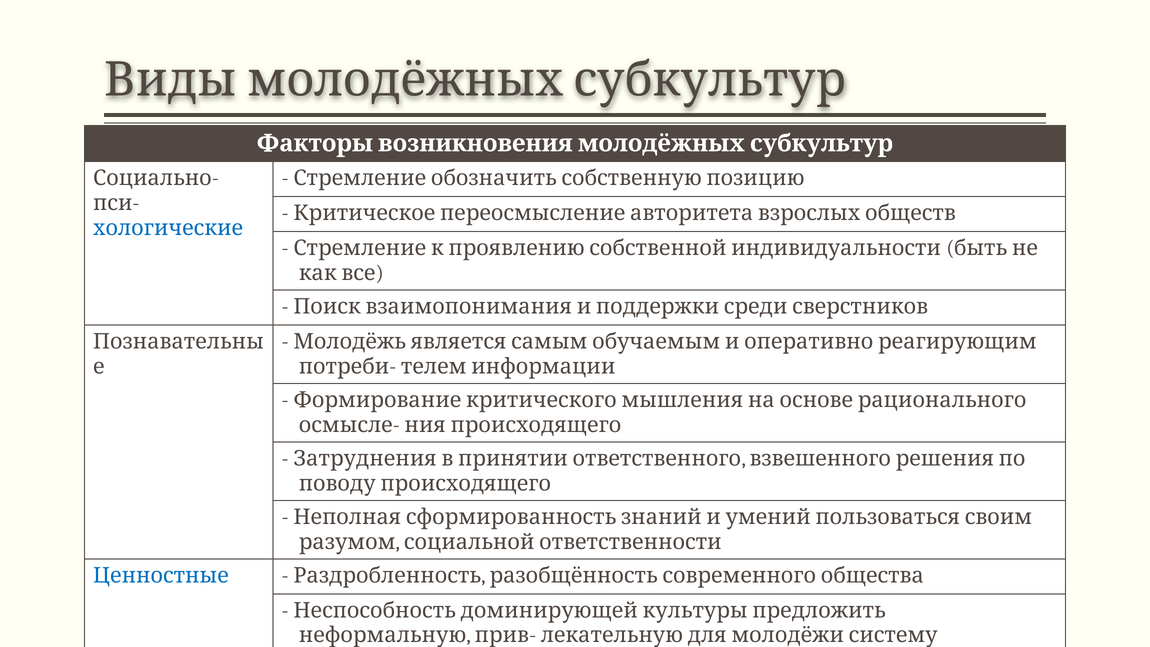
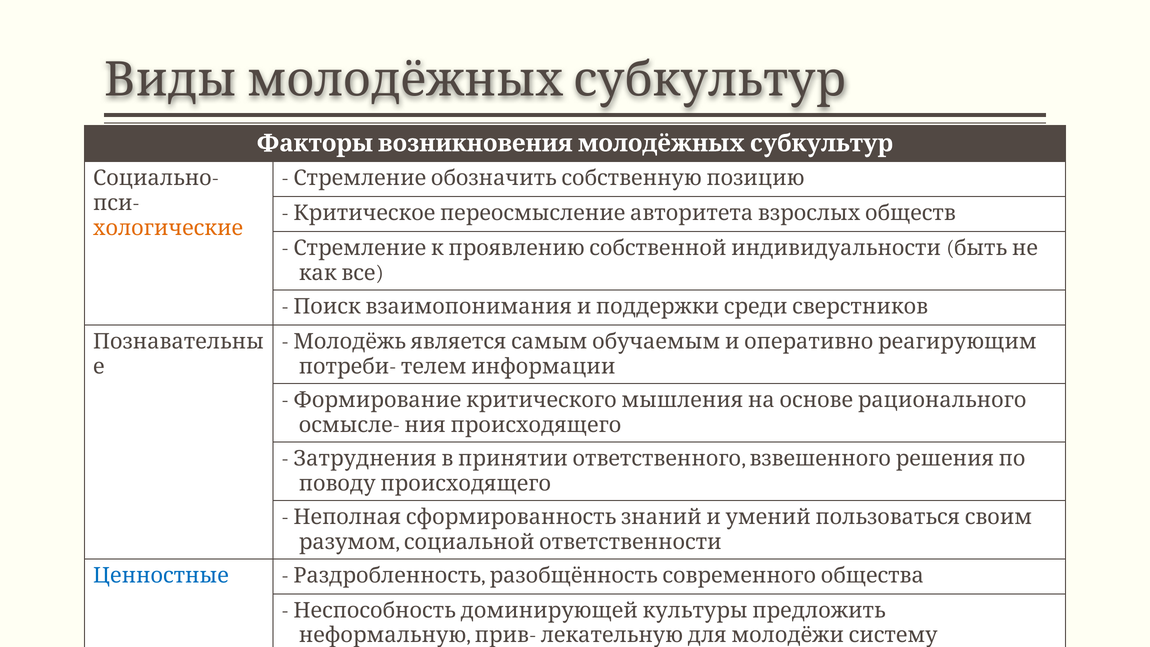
хологические colour: blue -> orange (168, 228)
